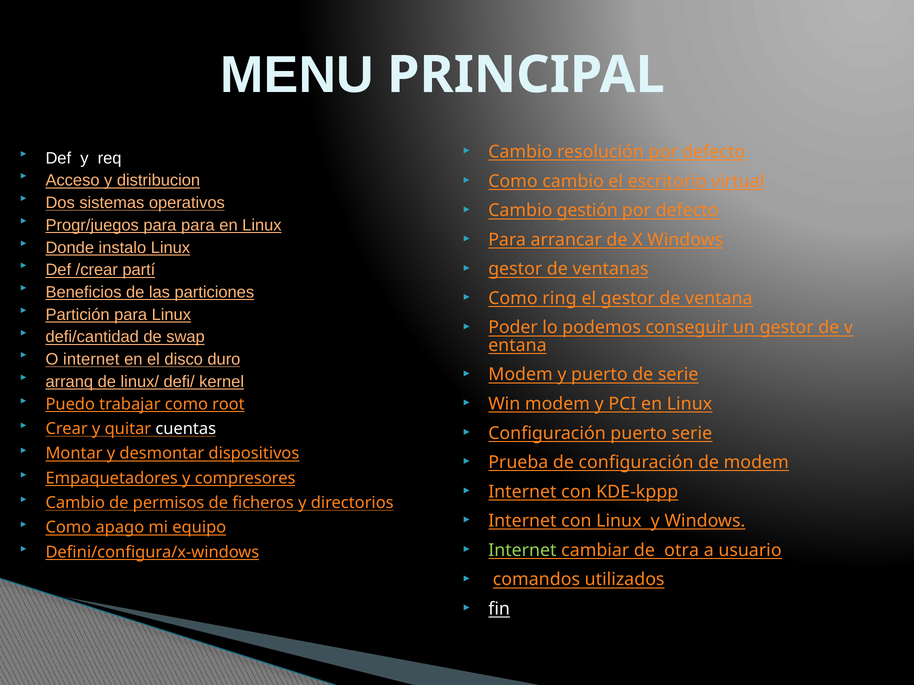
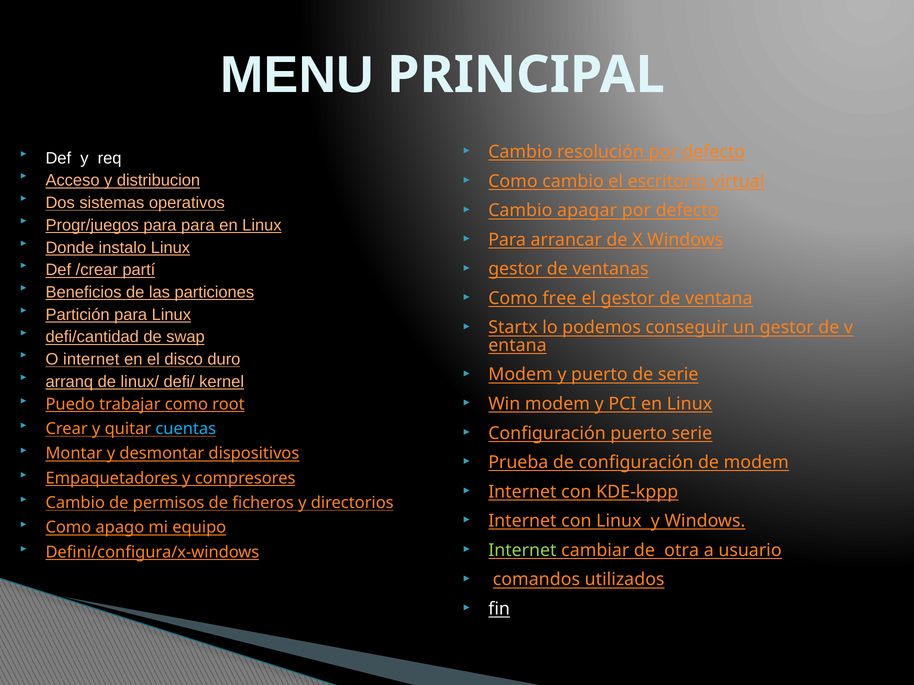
gestión: gestión -> apagar (587, 211)
ring: ring -> free (559, 299)
Poder: Poder -> Startx (513, 328)
cuentas colour: white -> light blue (186, 429)
